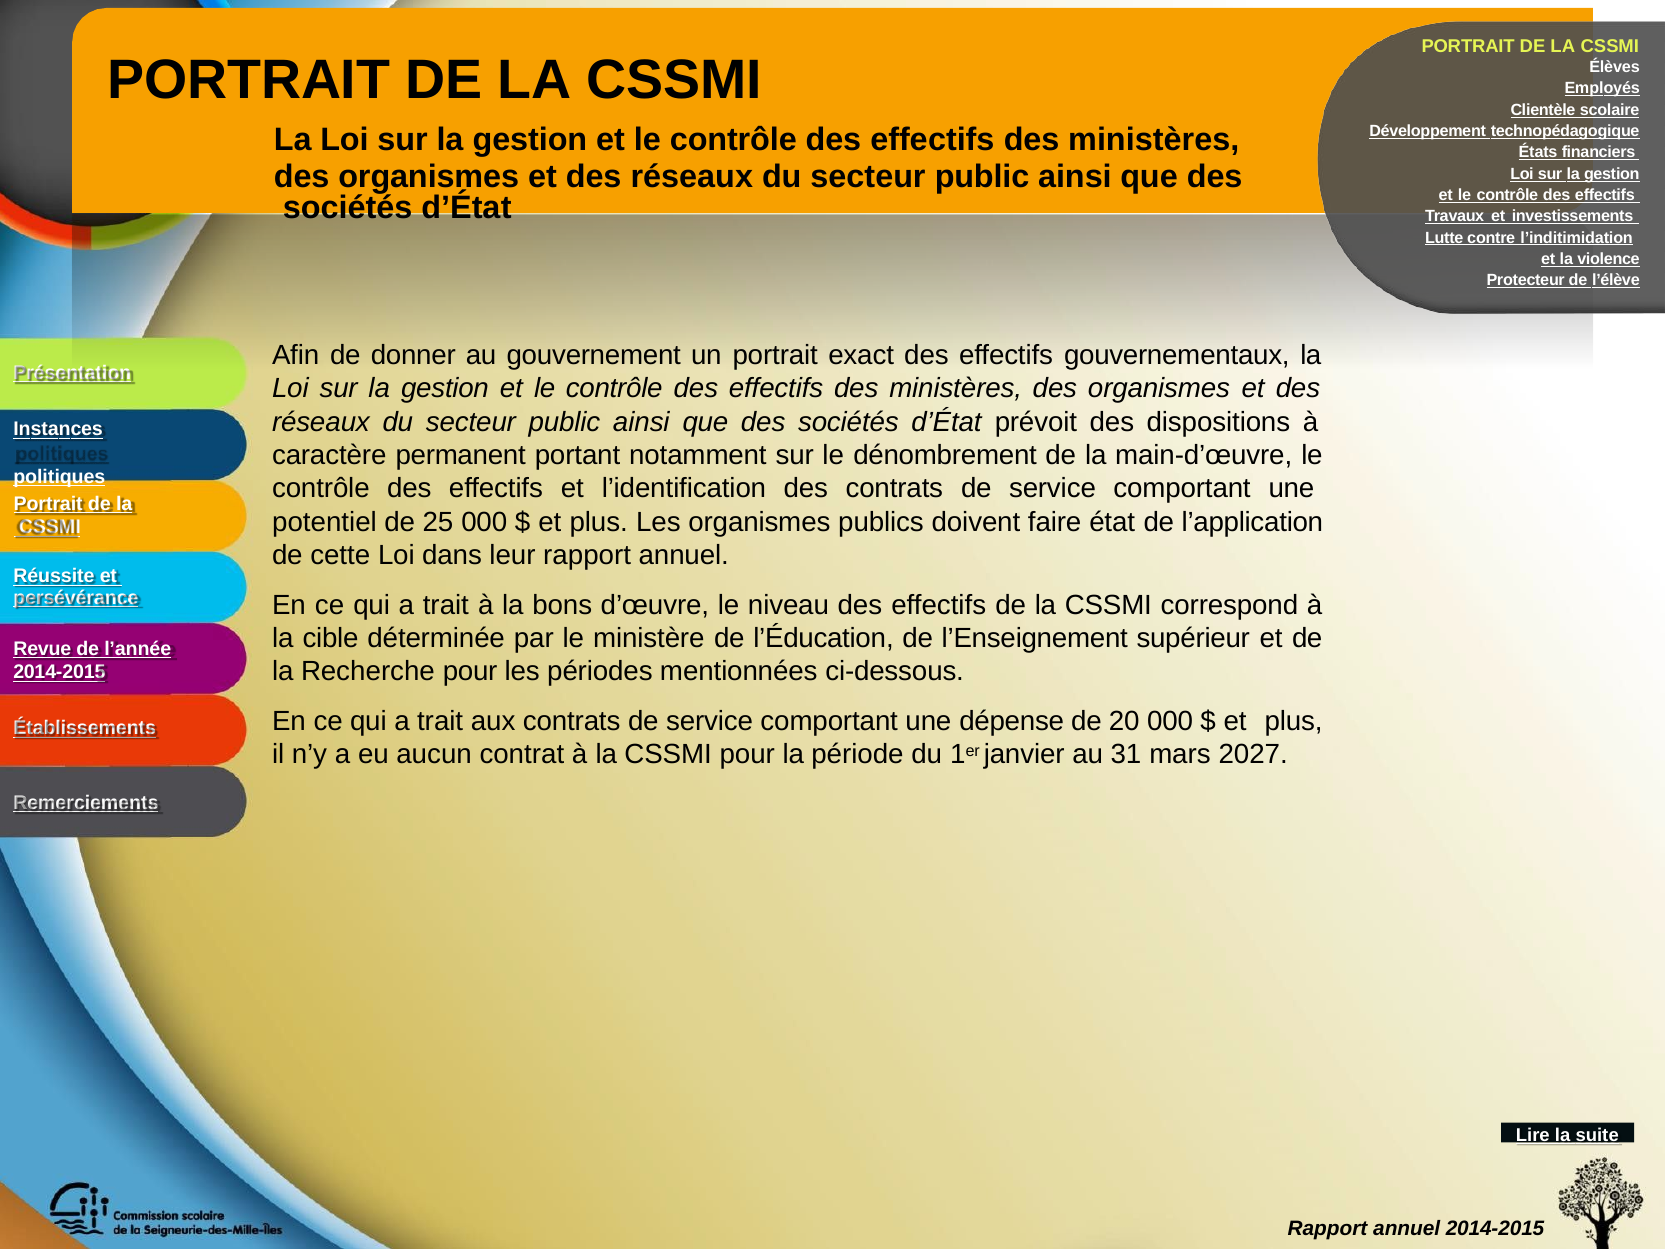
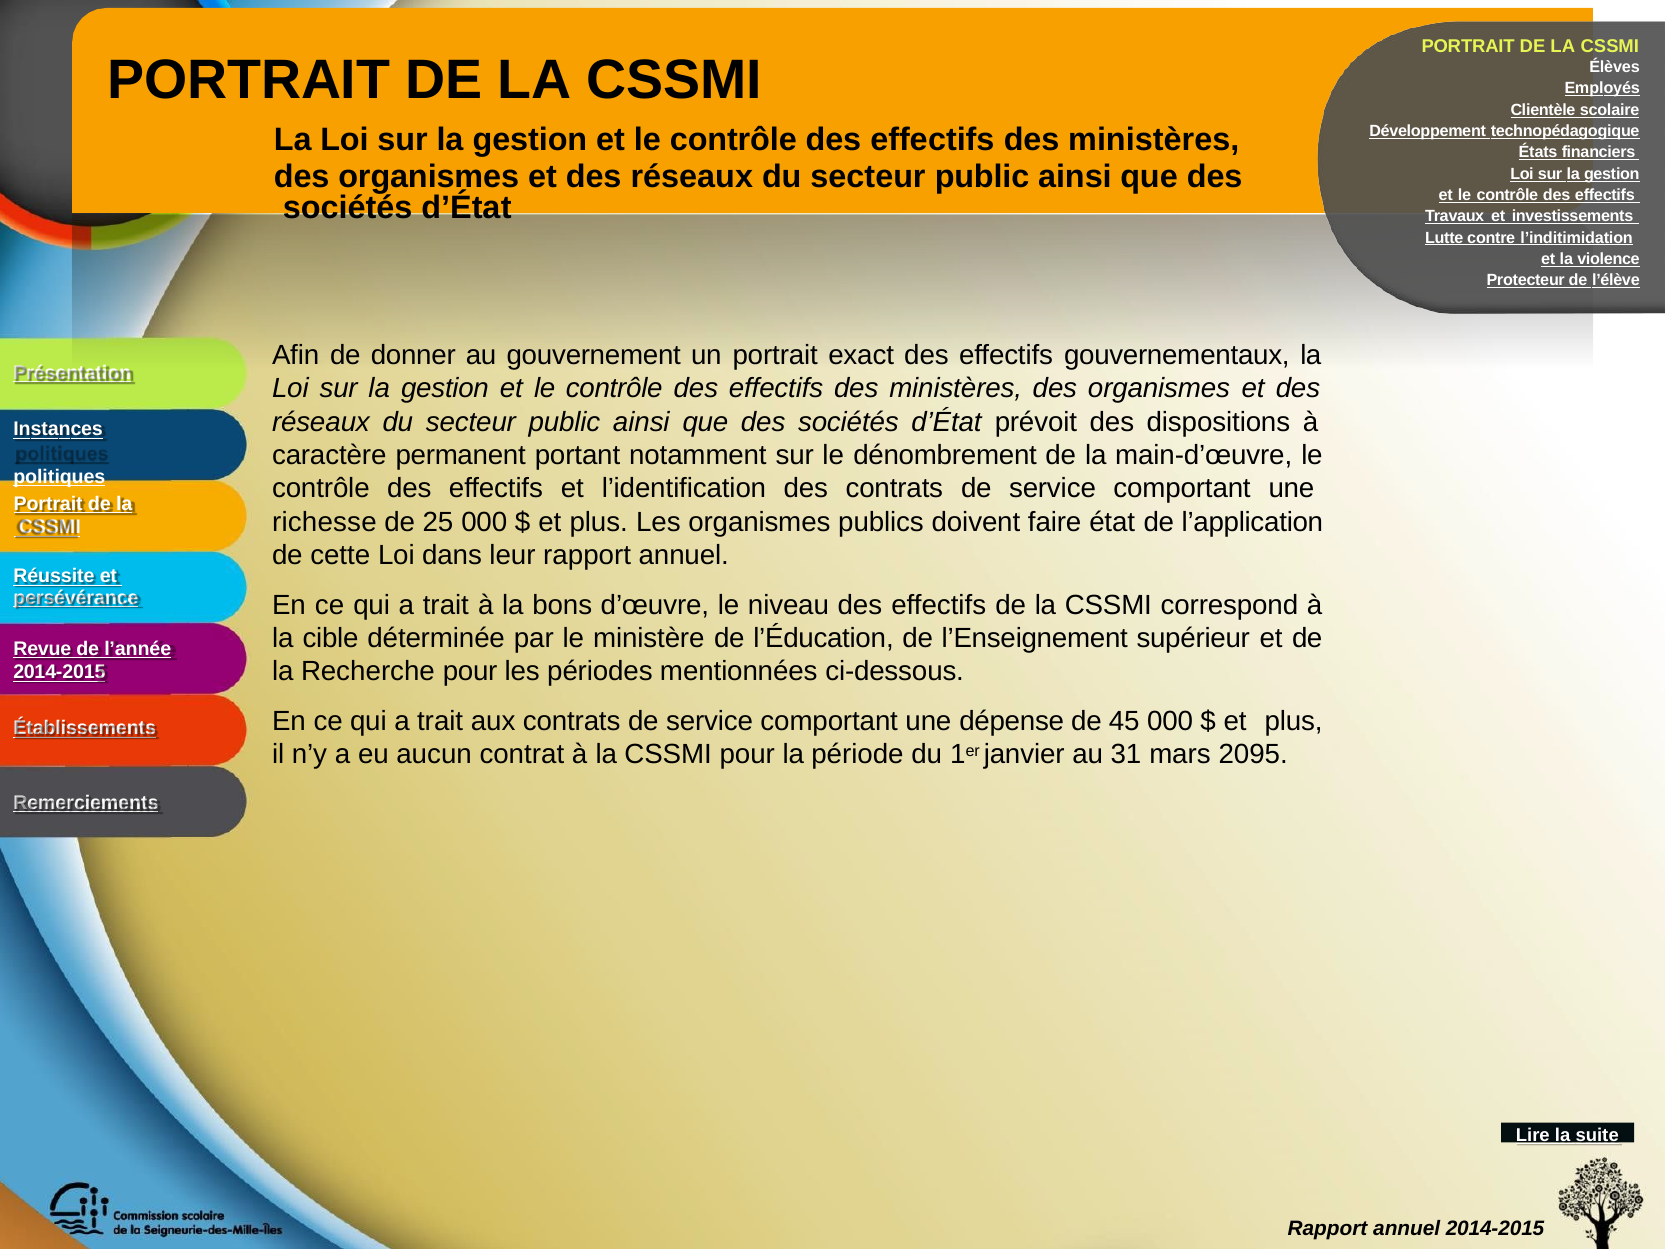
potentiel: potentiel -> richesse (324, 522)
20: 20 -> 45 (1124, 721)
2027: 2027 -> 2095 (1253, 754)
